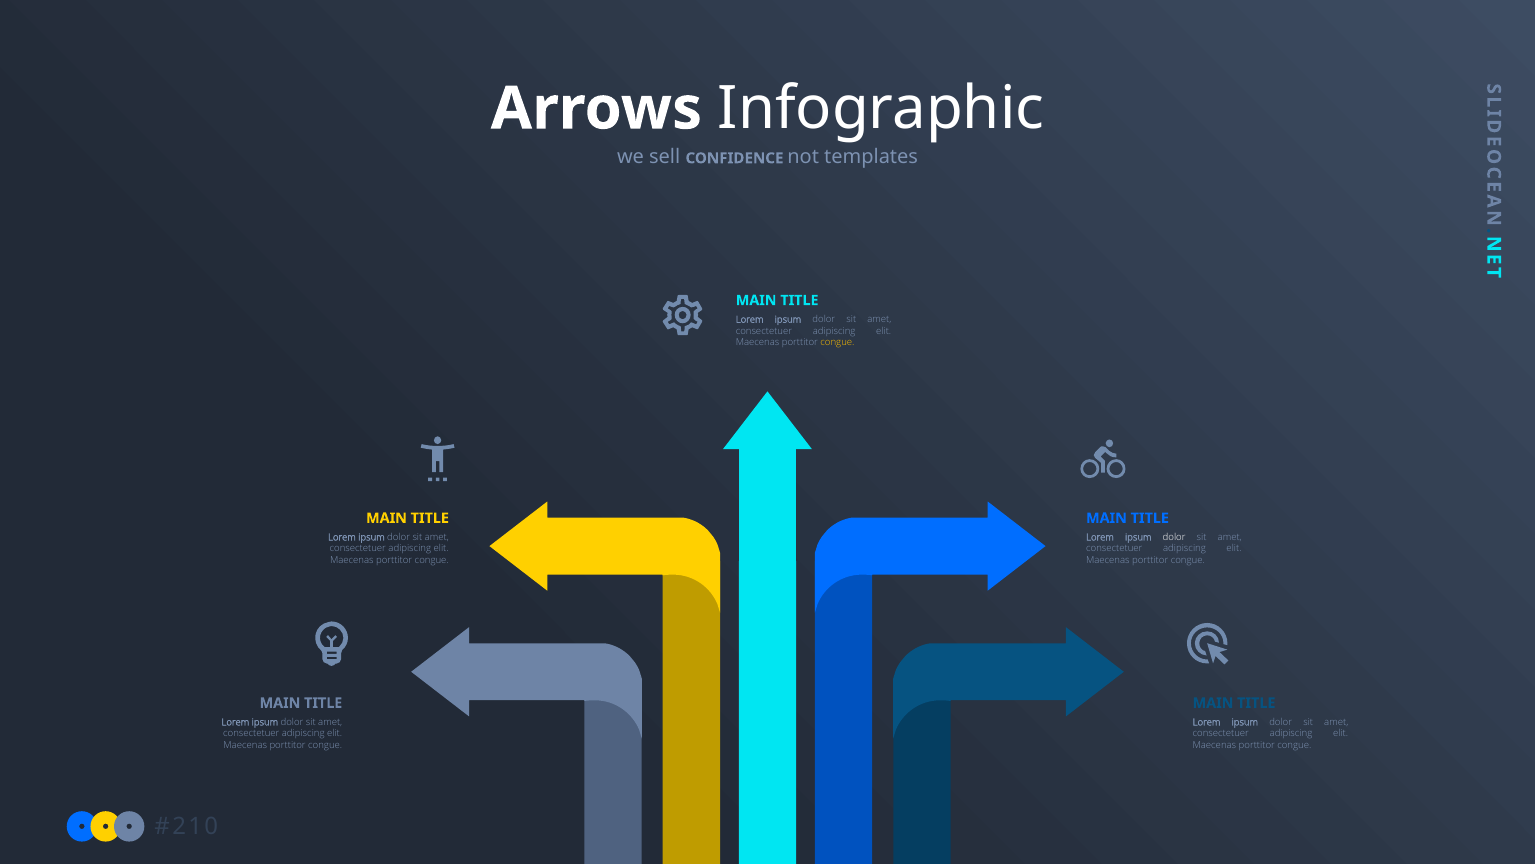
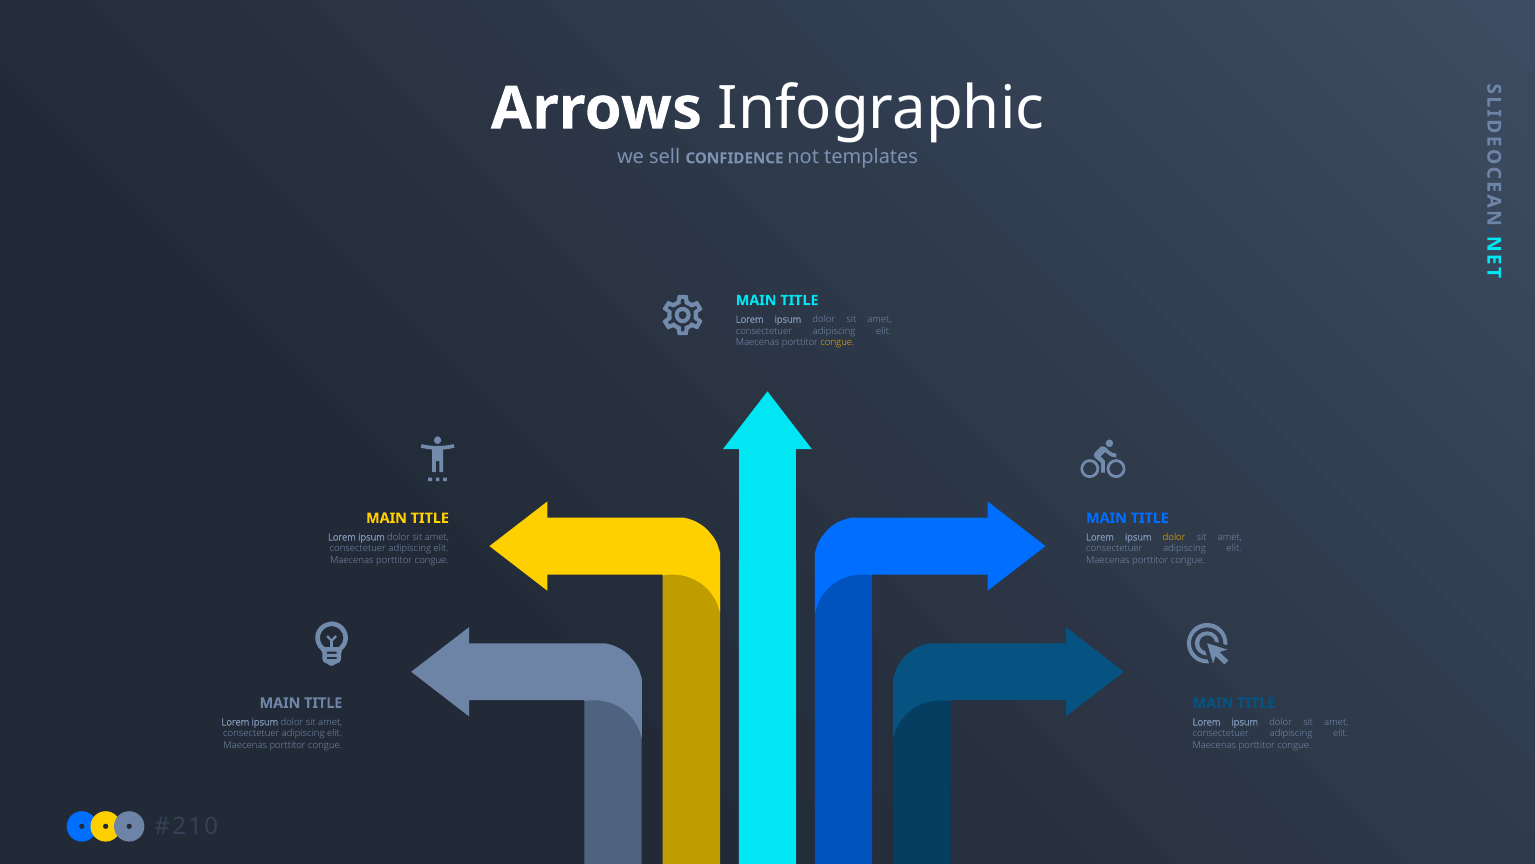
dolor colour: white -> yellow (1174, 537)
